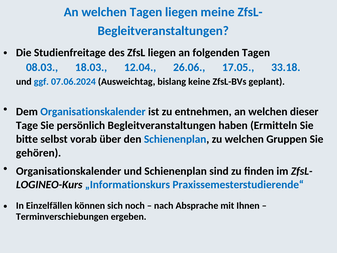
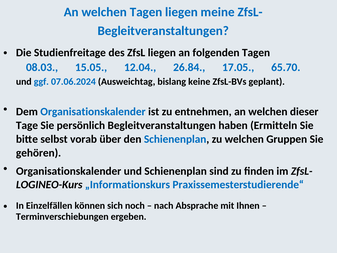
18.03: 18.03 -> 15.05 (91, 67)
26.06: 26.06 -> 26.84 (189, 67)
33.18: 33.18 -> 65.70 (286, 67)
